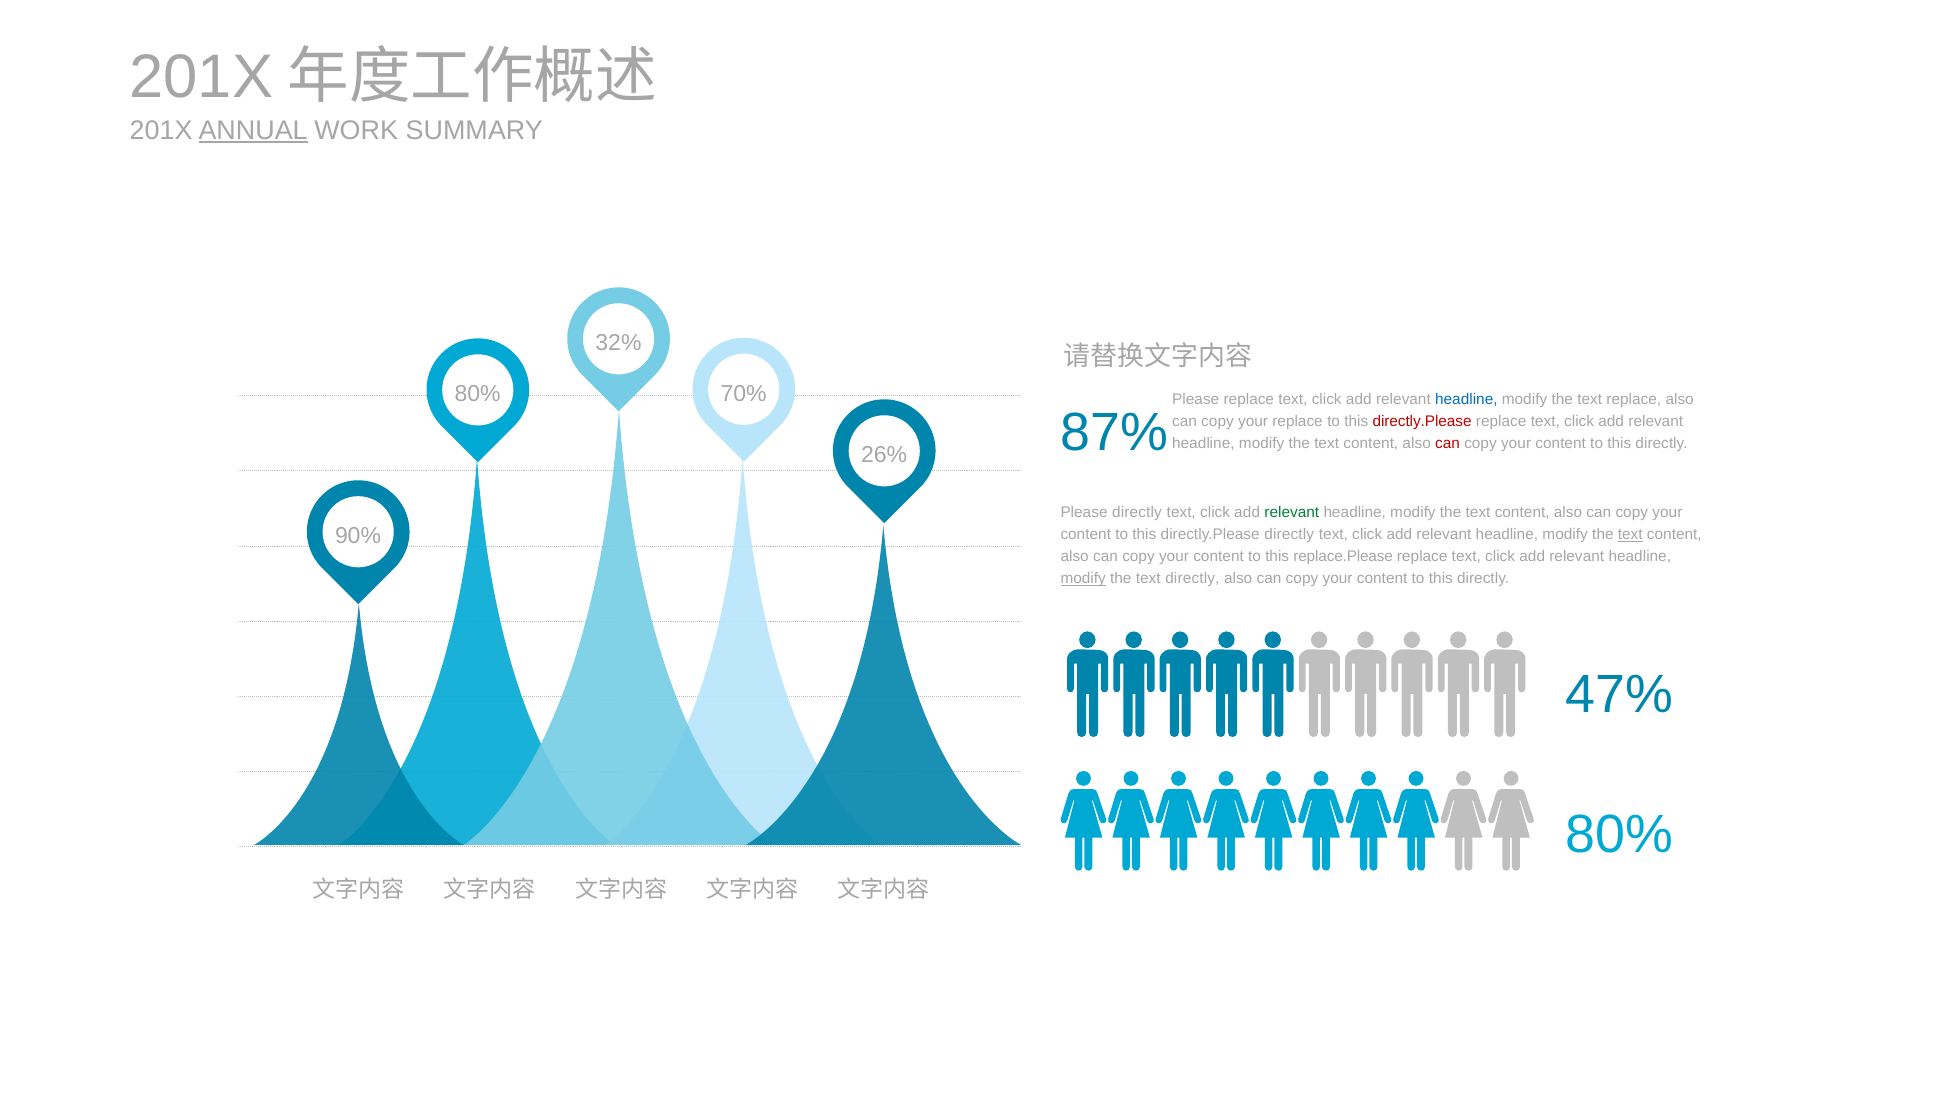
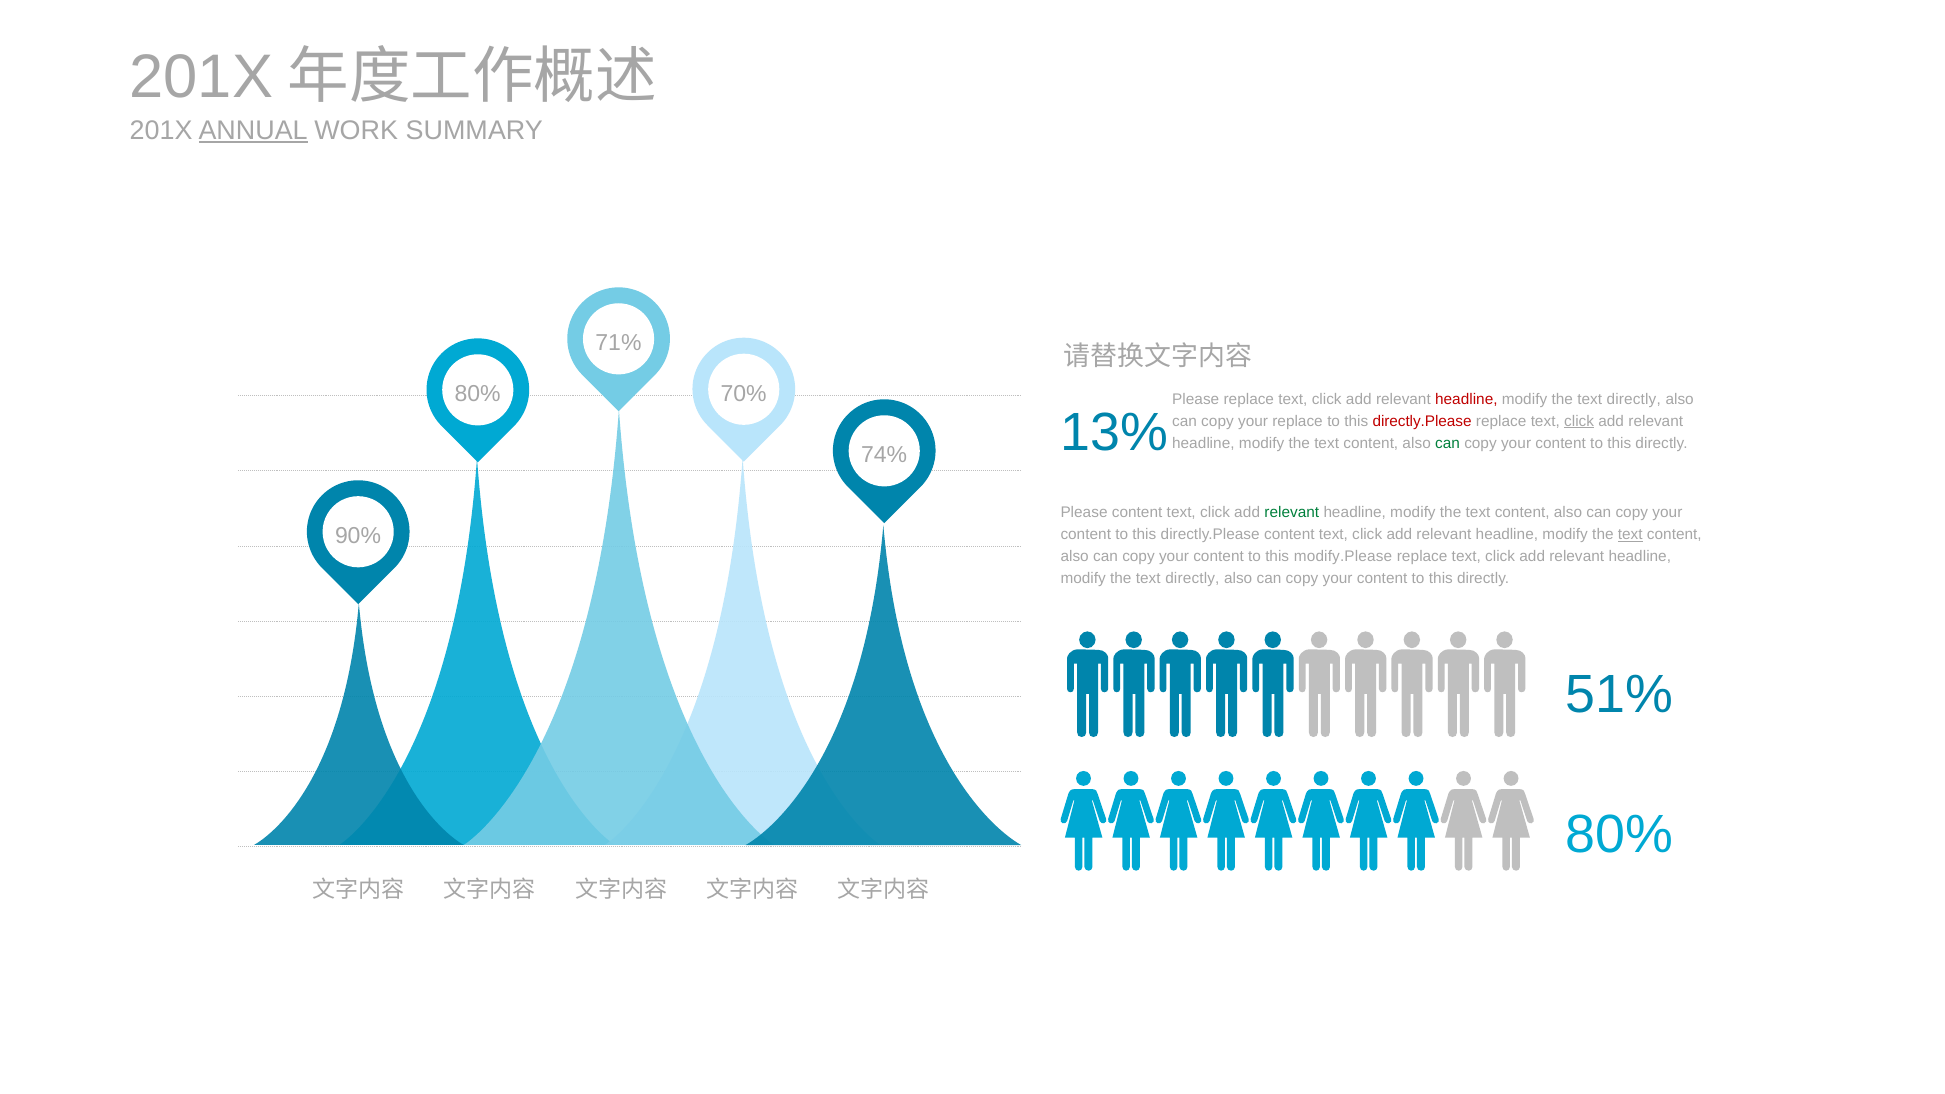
32%: 32% -> 71% (618, 343)
headline colour: blue -> red (1466, 399)
replace: replace -> directly (1634, 399)
87%: 87% -> 13% (1115, 433)
click underline: none -> present (1579, 421)
can colour: red -> green (1448, 443)
26%: 26% -> 74% (884, 455)
Please directly: directly -> content (1137, 512)
directly.Please directly: directly -> content (1289, 535)
replace.Please: replace.Please -> modify.Please (1343, 557)
modify underline: present -> none (1083, 579)
47%: 47% -> 51% (1620, 694)
